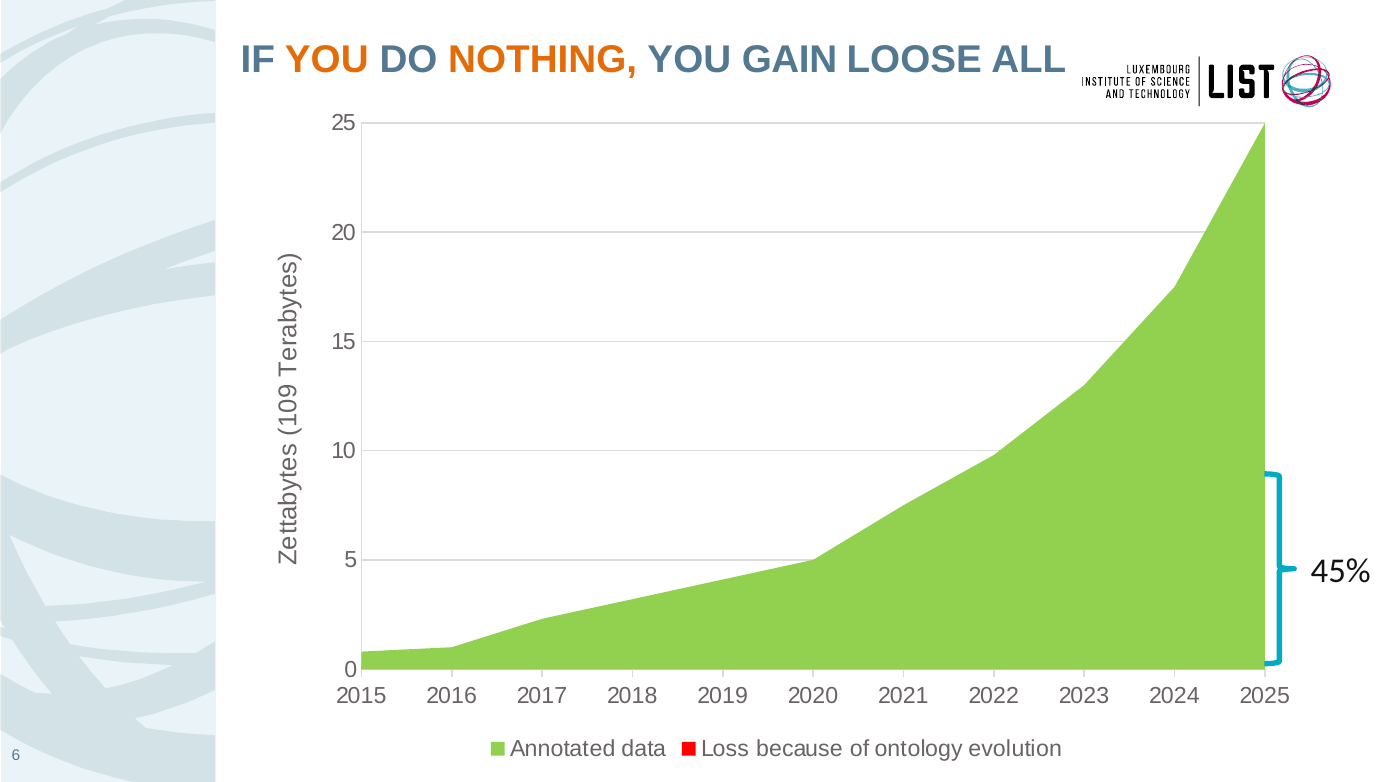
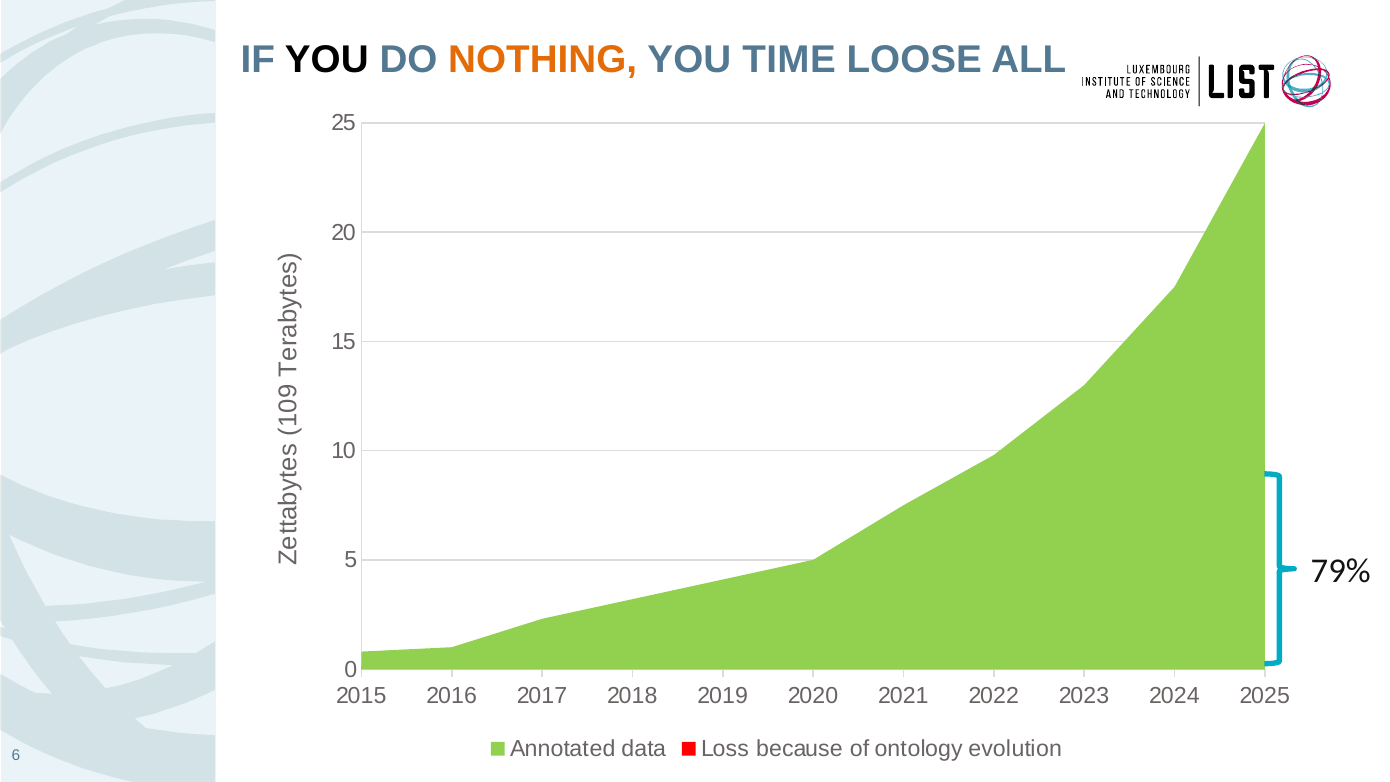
YOU colour: orange -> black (327, 60)
GAIN: GAIN -> TIME (789, 60)
45%: 45% -> 79% (1341, 571)
